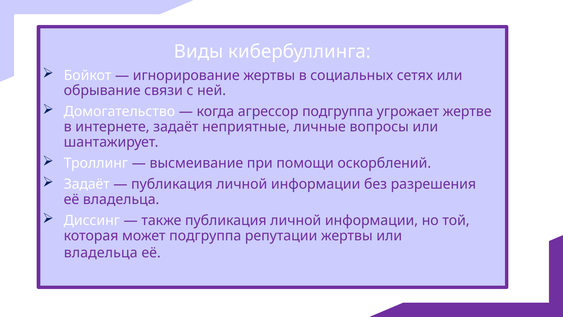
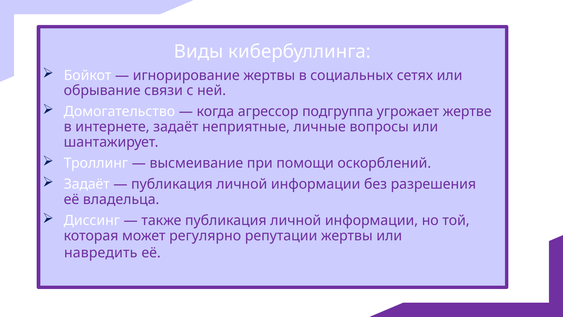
может подгруппа: подгруппа -> регулярно (205, 236)
владельца: владельца -> навредить (101, 253)
